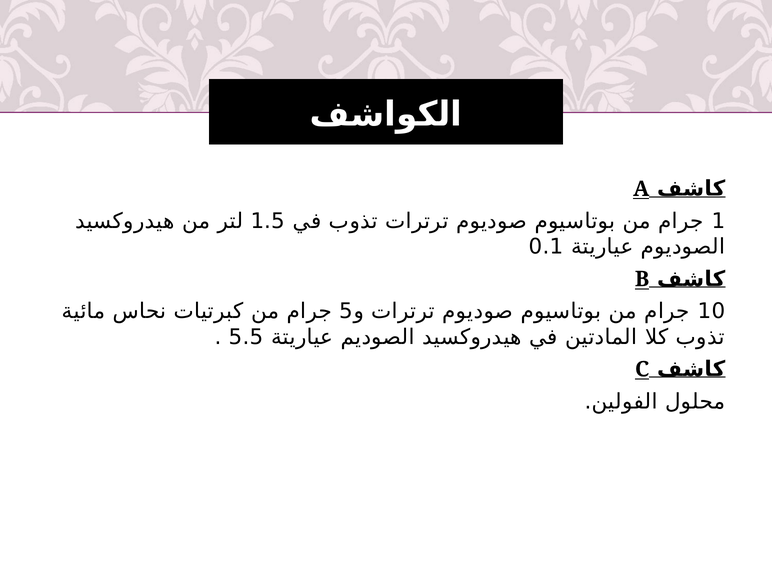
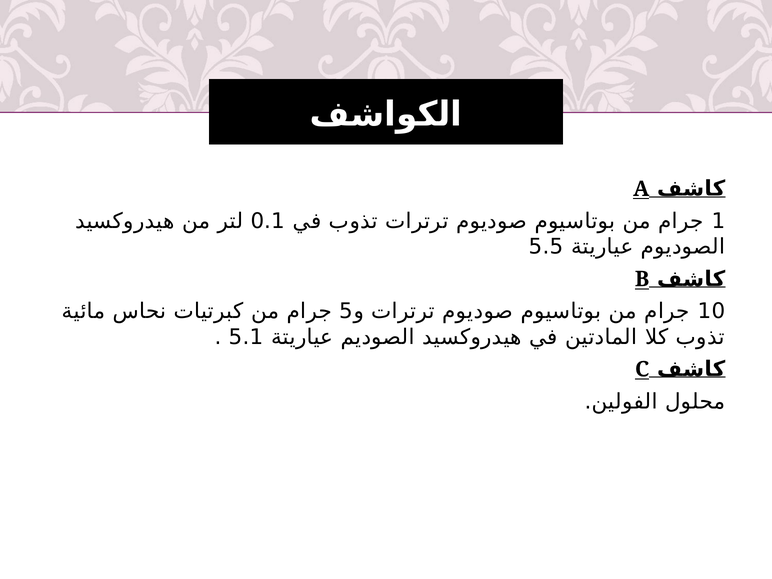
1.5: 1.5 -> 0.1 (268, 221)
0.1: 0.1 -> 5.5 (546, 247)
5.5: 5.5 -> 5.1 (246, 337)
